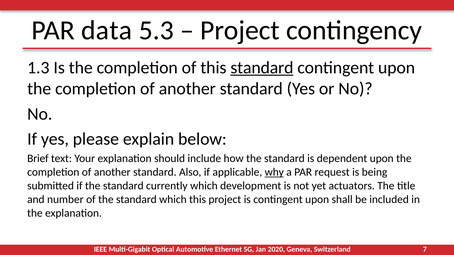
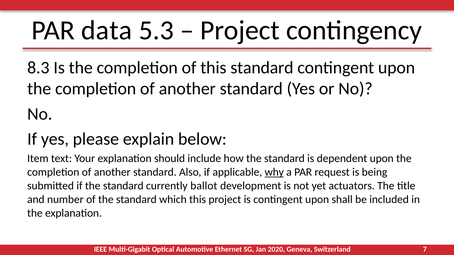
1.3: 1.3 -> 8.3 (38, 68)
standard underline: present -> none (262, 68)
Brief: Brief -> Item (38, 159)
currently which: which -> ballot (204, 186)
